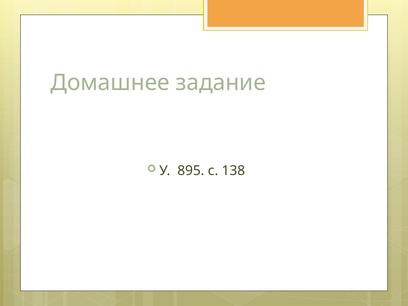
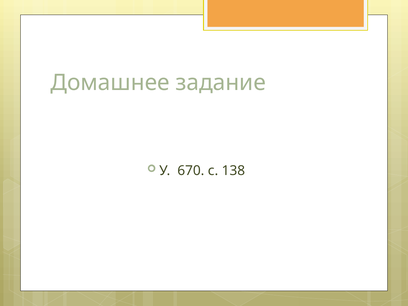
895: 895 -> 670 (191, 171)
